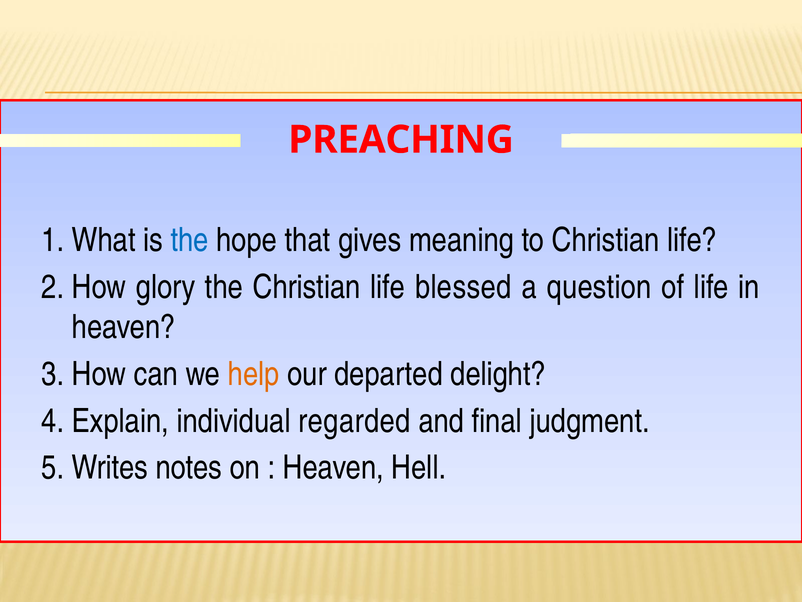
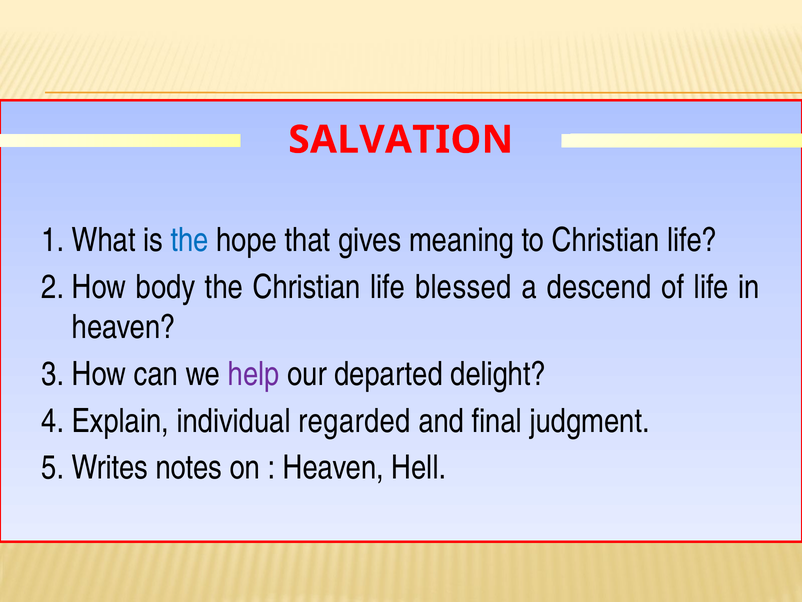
PREACHING: PREACHING -> SALVATION (401, 140)
glory: glory -> body (166, 287)
question: question -> descend (599, 287)
help colour: orange -> purple (254, 374)
